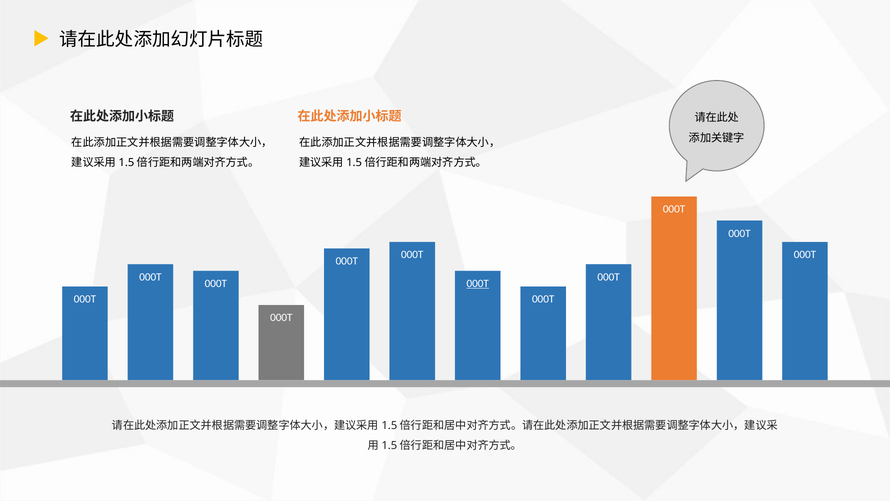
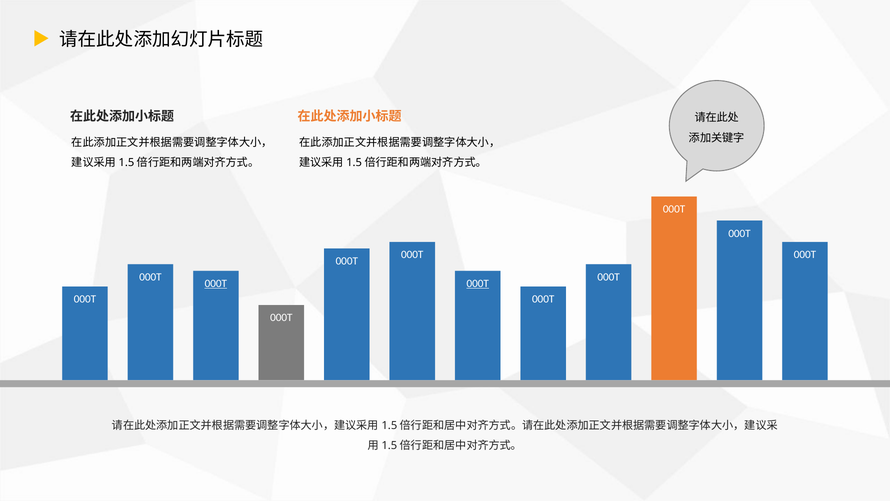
000T underline: none -> present (216, 283)
